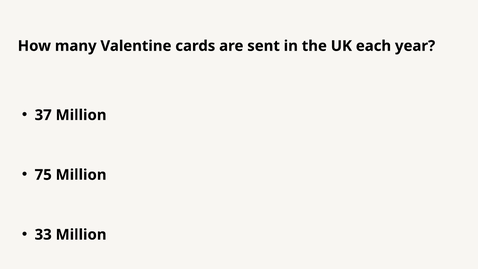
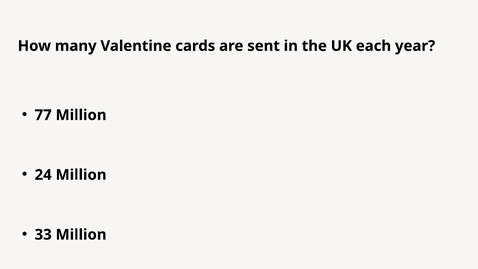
37: 37 -> 77 (43, 115)
75: 75 -> 24 (43, 175)
